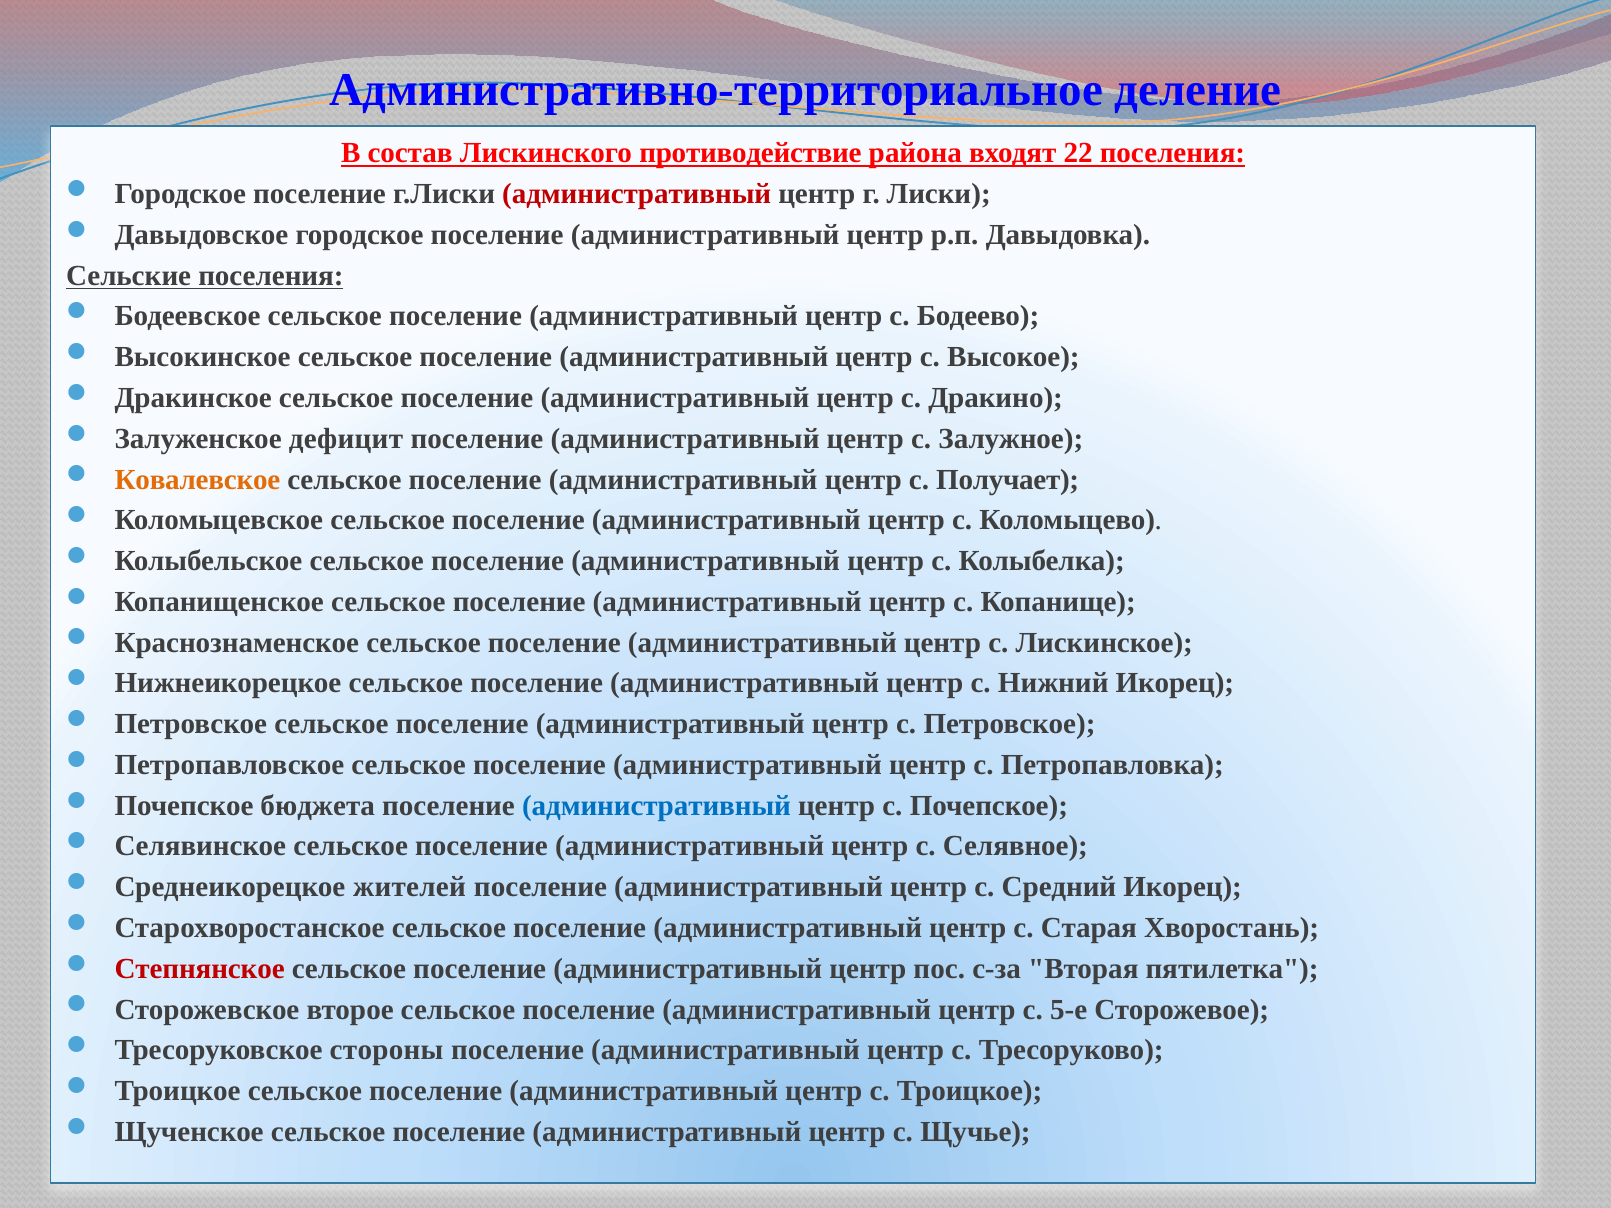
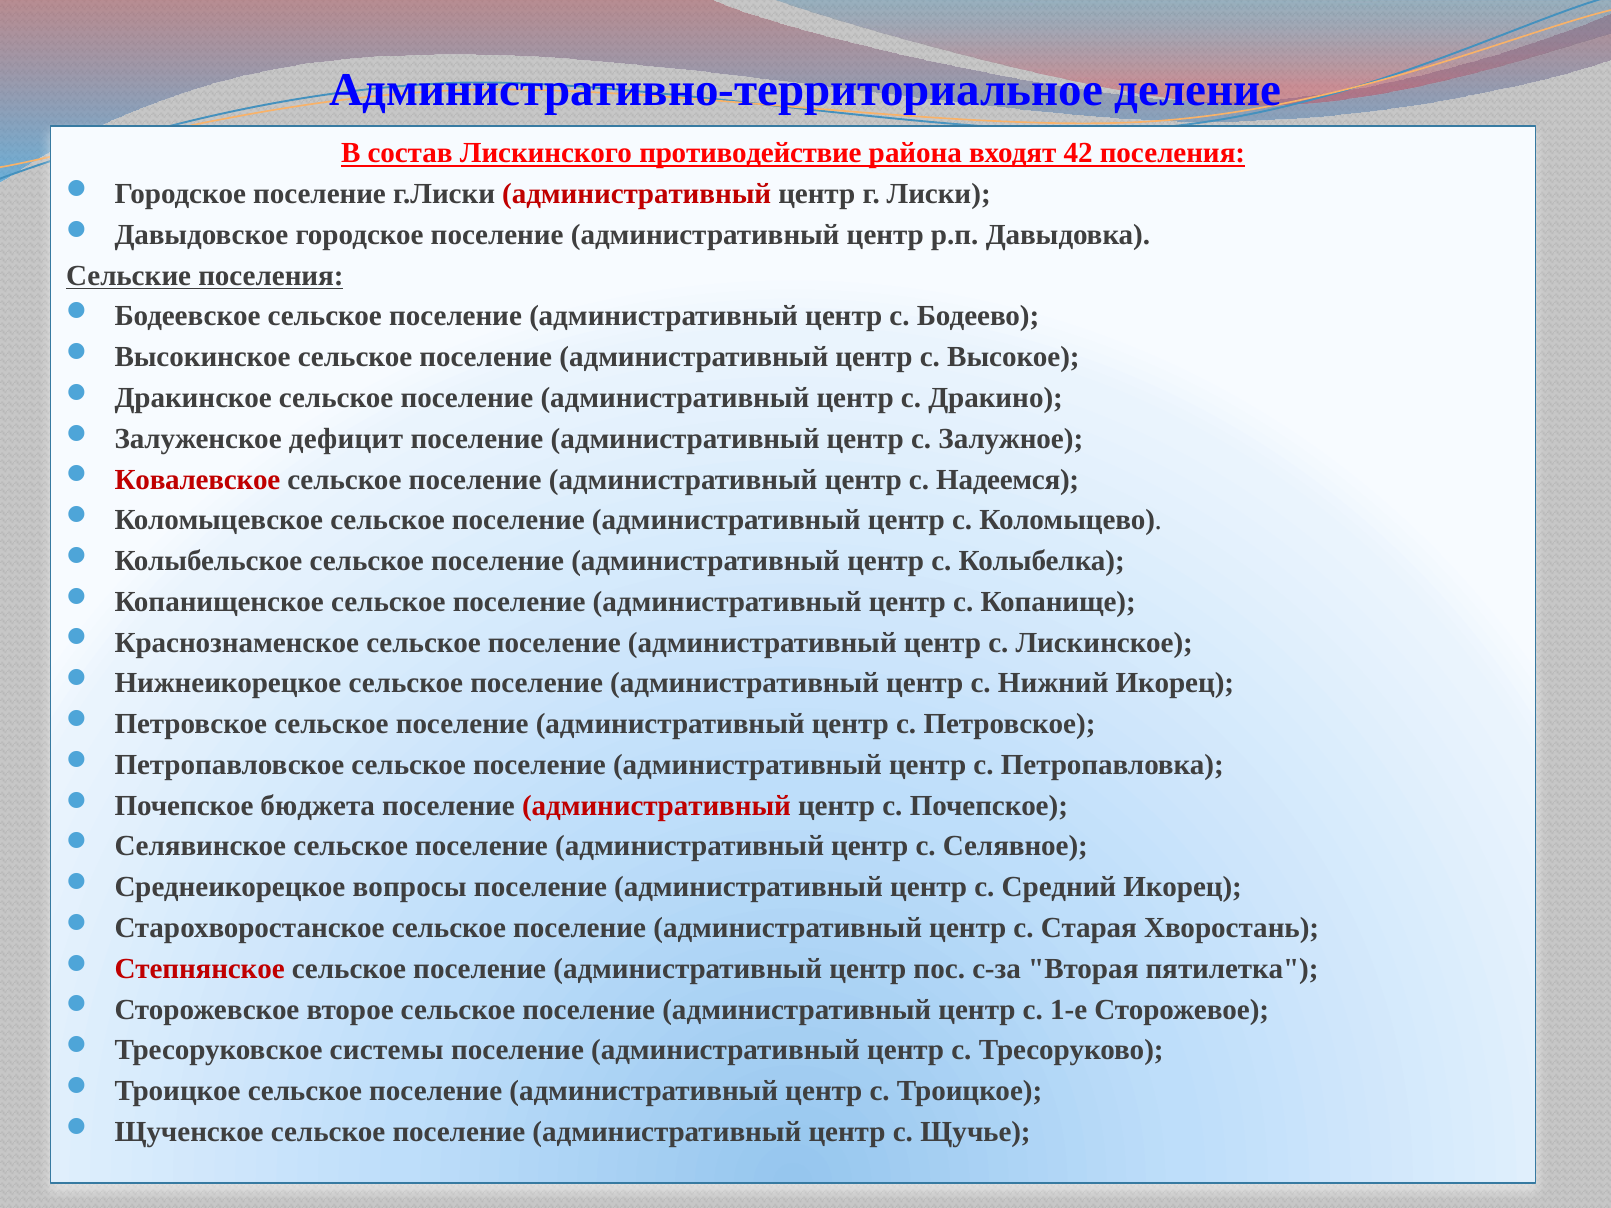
22: 22 -> 42 (1078, 153)
Ковалевское colour: orange -> red (197, 480)
Получает: Получает -> Надеемся (1008, 480)
административный colour: blue -> red (657, 806)
жителей: жителей -> вопросы (410, 887)
5-е: 5-е -> 1-е (1069, 1010)
стороны: стороны -> системы (387, 1050)
